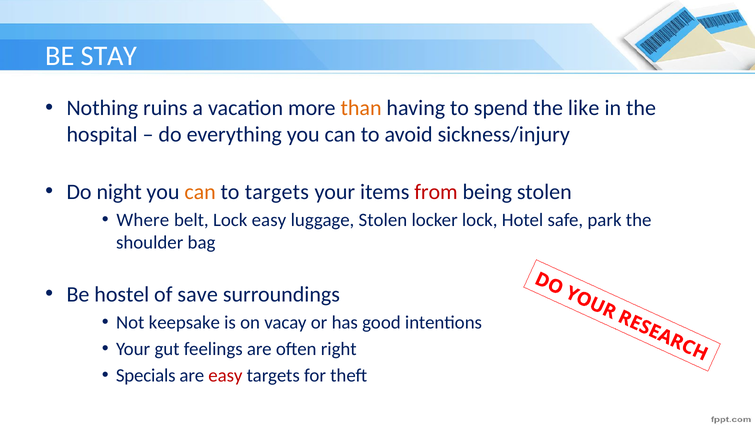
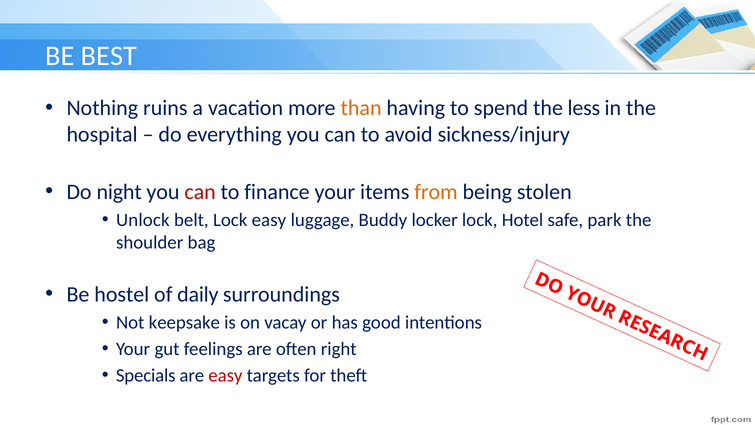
STAY: STAY -> BEST (109, 56)
like: like -> less (584, 108)
can colour: orange -> red (200, 192)
to targets: targets -> finance (277, 192)
from colour: red -> orange (436, 192)
Where: Where -> Unlock (143, 220)
luggage Stolen: Stolen -> Buddy (383, 220)
save: save -> daily (198, 294)
